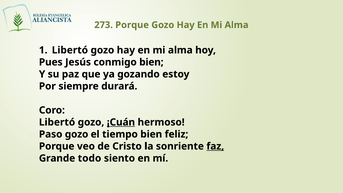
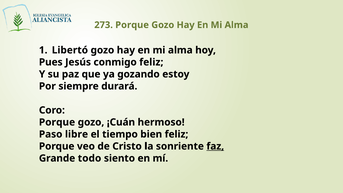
conmigo bien: bien -> feliz (151, 62)
Libertó: Libertó -> Porque (57, 122)
¡Cuán underline: present -> none (121, 122)
Paso gozo: gozo -> libre (76, 134)
